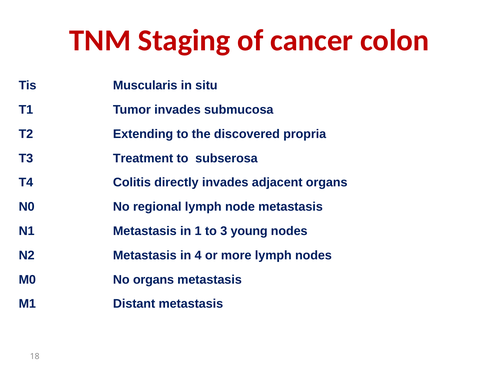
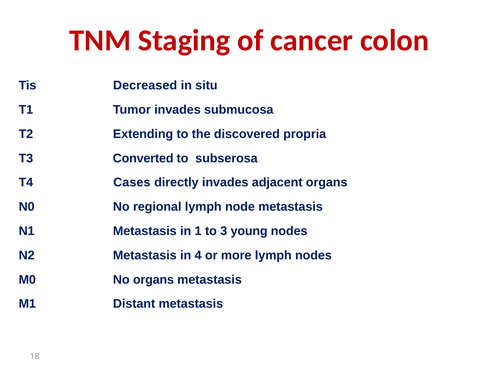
Muscularis: Muscularis -> Decreased (145, 86)
Treatment: Treatment -> Converted (143, 158)
Colitis: Colitis -> Cases (132, 183)
